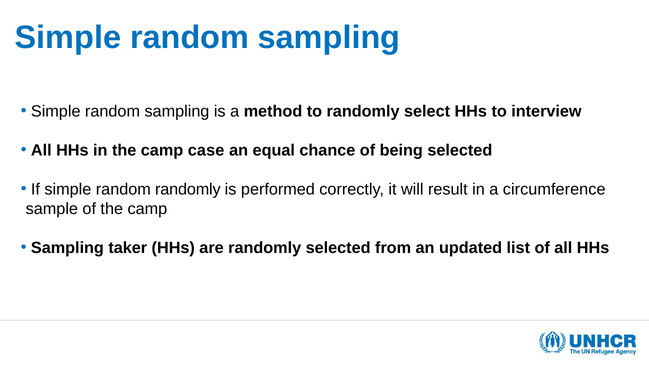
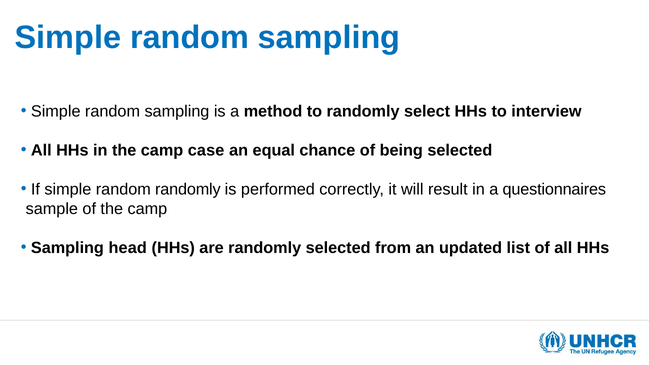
circumference: circumference -> questionnaires (554, 189)
taker: taker -> head (128, 248)
